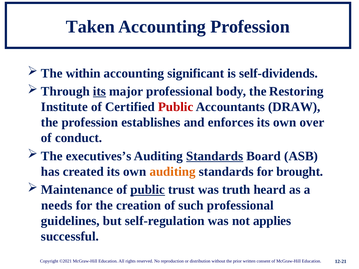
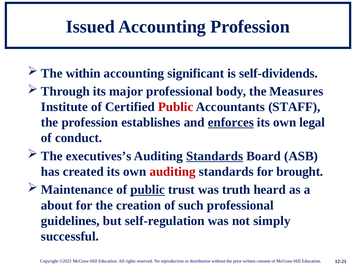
Taken: Taken -> Issued (90, 27)
its underline: present -> none (99, 91)
Restoring: Restoring -> Measures (296, 91)
DRAW: DRAW -> STAFF (294, 107)
enforces underline: none -> present (231, 123)
over: over -> legal (312, 123)
auditing colour: orange -> red (173, 172)
needs: needs -> about (57, 205)
applies: applies -> simply (272, 221)
